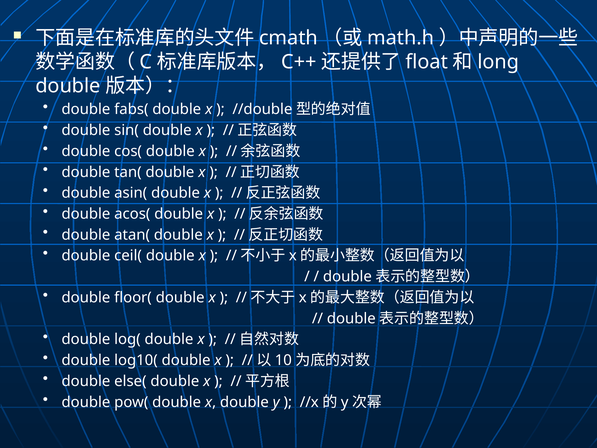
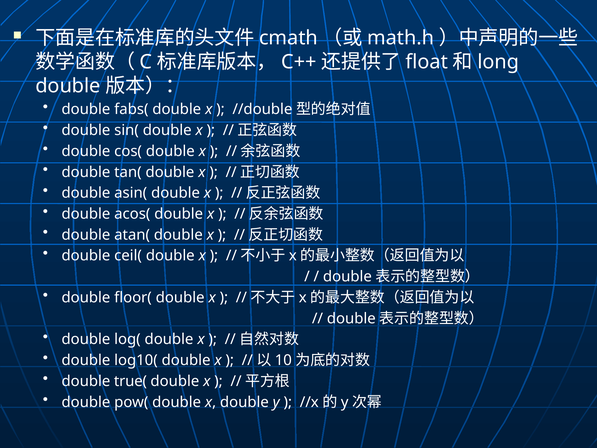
else(: else( -> true( (130, 381)
